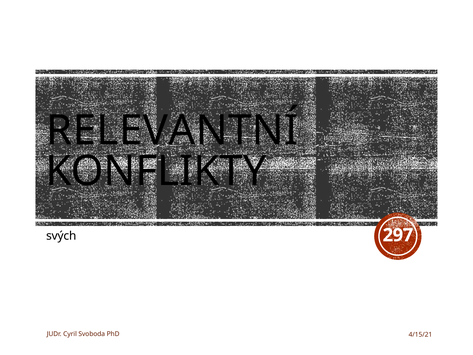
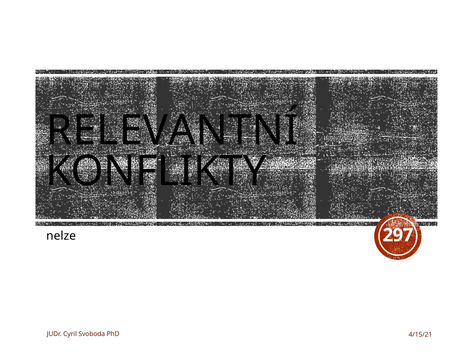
svých: svých -> nelze (61, 236)
